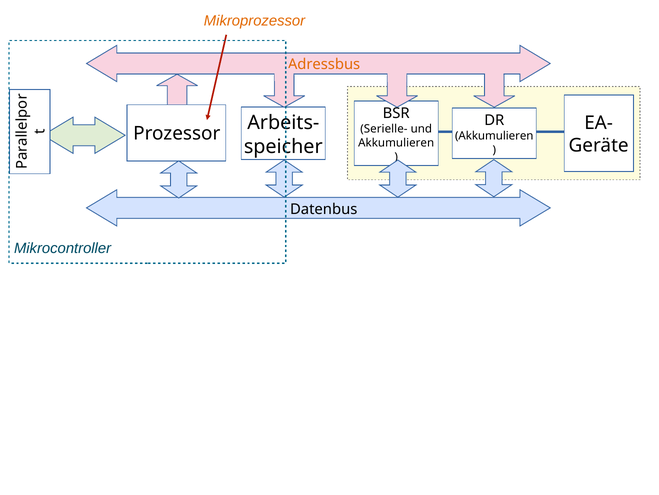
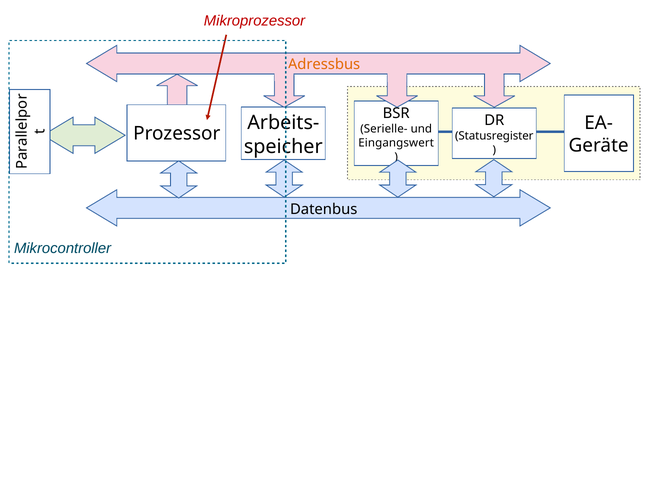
Mikroprozessor colour: orange -> red (255, 21)
Akkumulieren: Akkumulieren -> Statusregister (494, 136)
Akkumulieren: Akkumulieren -> Eingangswert (396, 143)
